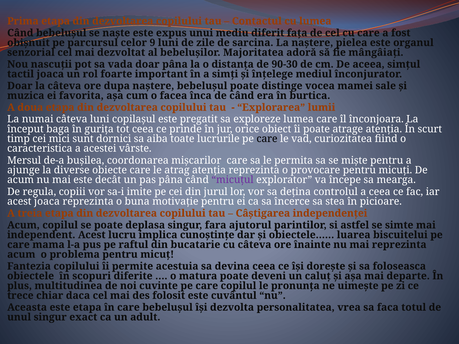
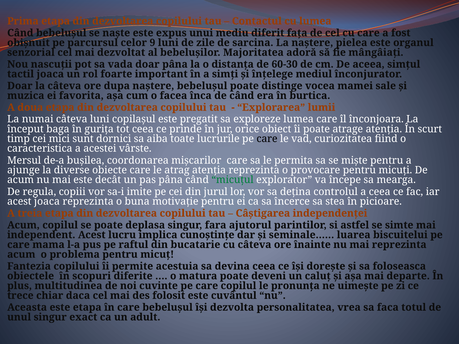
90-30: 90-30 -> 60-30 (285, 64)
micuţul colour: purple -> green (233, 180)
obiectele……: obiectele…… -> seminale…… (302, 235)
